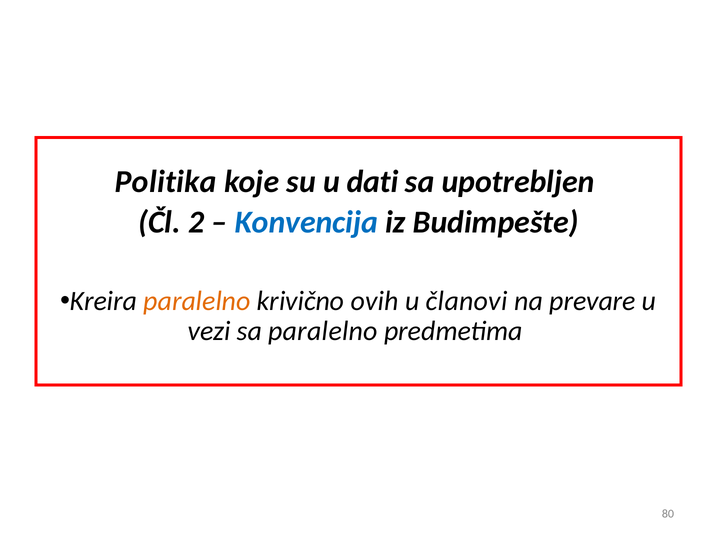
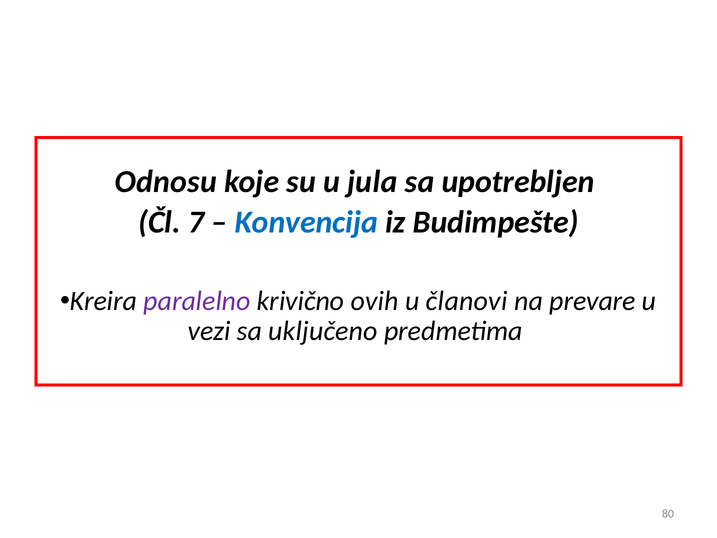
Politika: Politika -> Odnosu (166, 181)
dati: dati -> jula (372, 181)
2: 2 -> 7 (196, 222)
paralelno colour: orange -> purple (197, 301)
sa paralelno: paralelno -> uključeno (323, 331)
